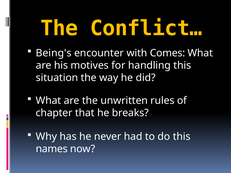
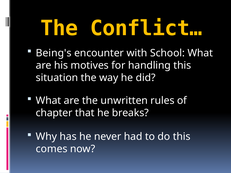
Comes: Comes -> School (167, 53)
names: names -> comes (52, 149)
